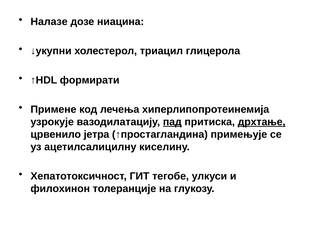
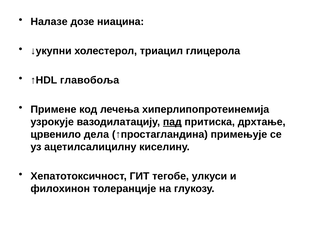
формирати: формирати -> главобоља (90, 80)
дрхтање underline: present -> none (262, 122)
јетра: јетра -> дела (96, 134)
